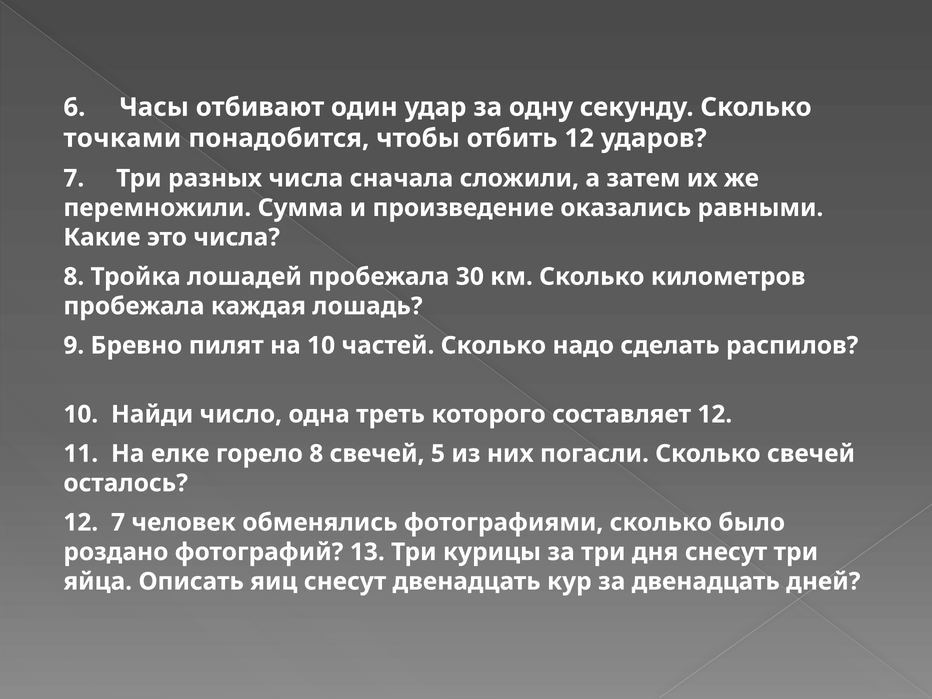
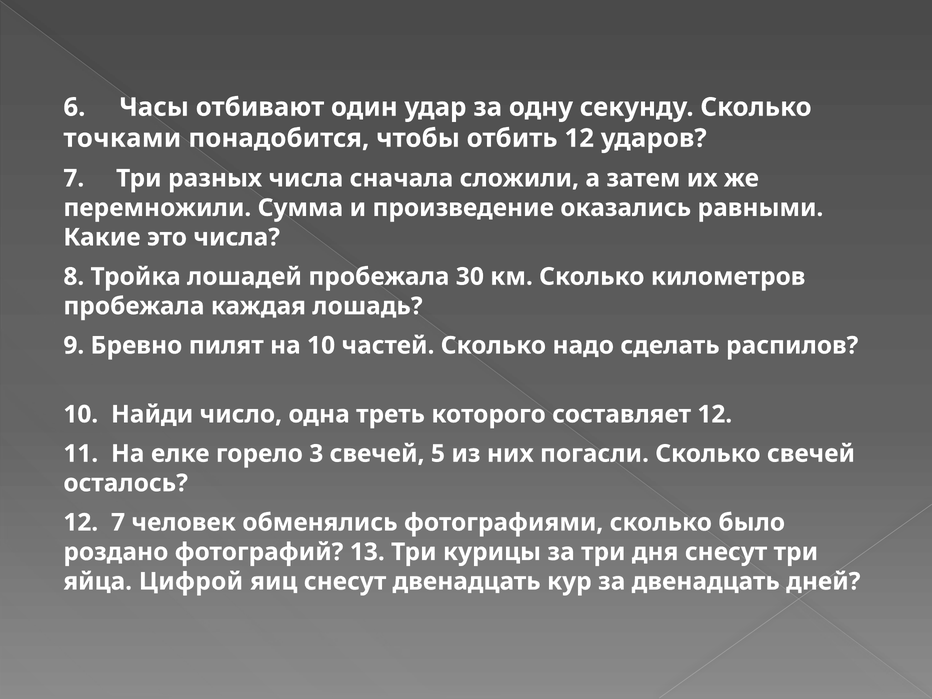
горело 8: 8 -> 3 (316, 454)
Описать: Описать -> Цифрой (191, 582)
